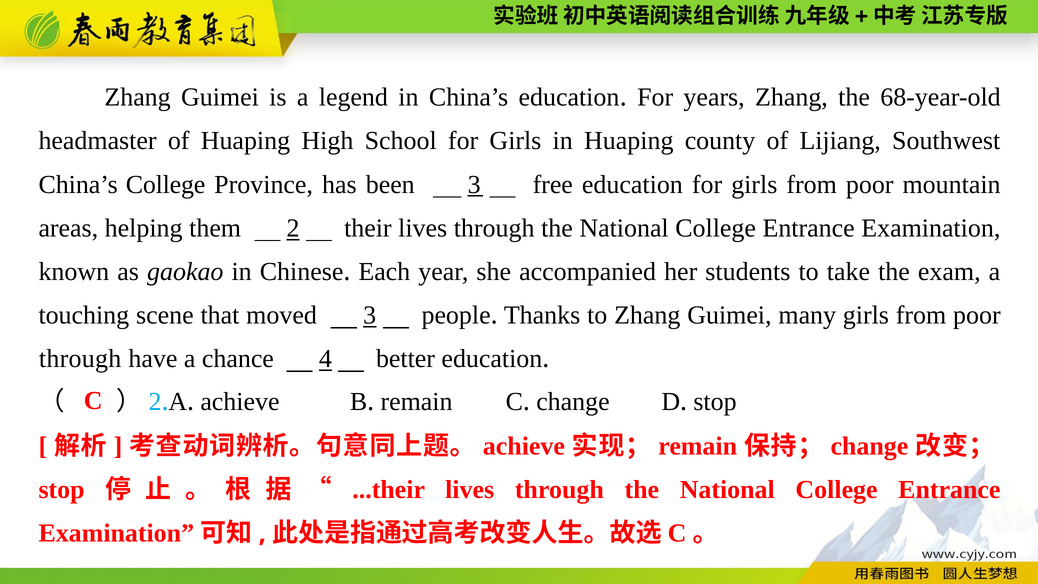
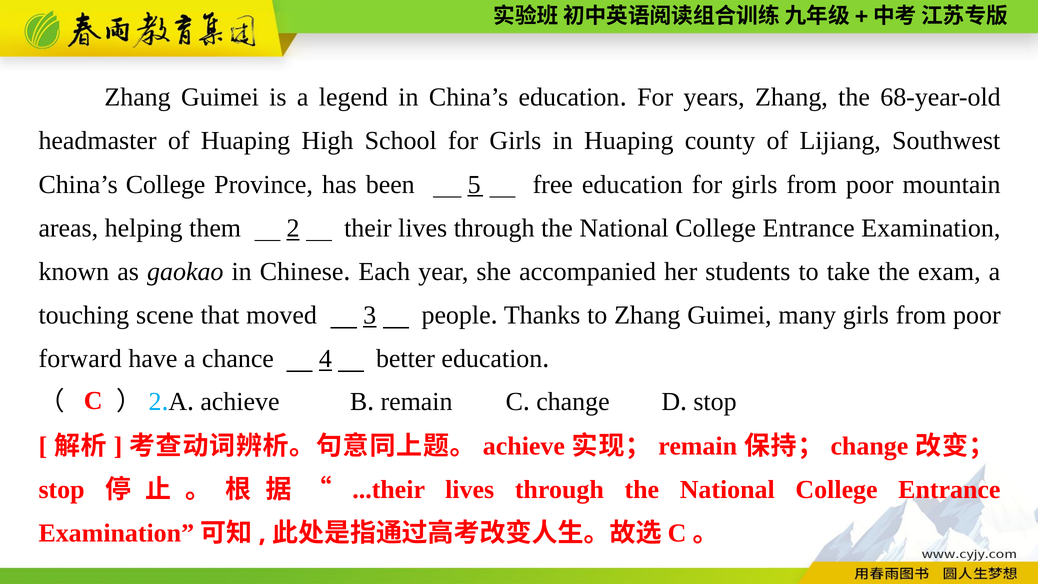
been 3: 3 -> 5 (474, 184)
through: through -> forward (80, 359)
